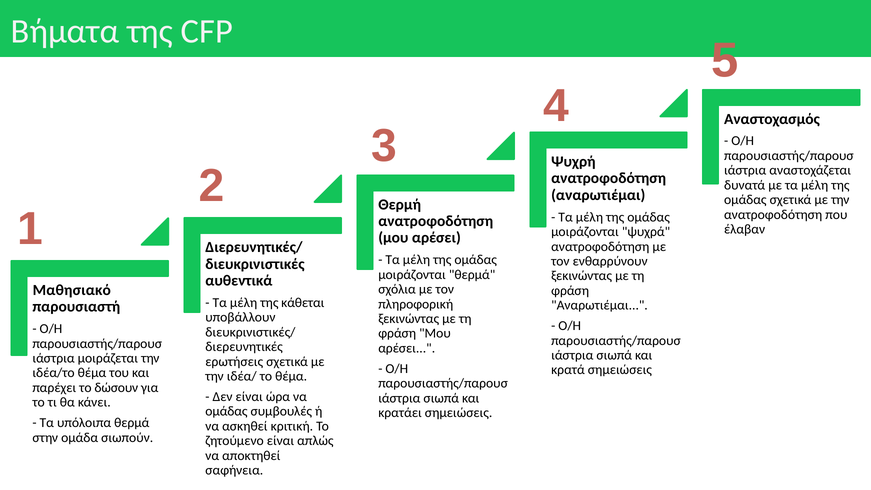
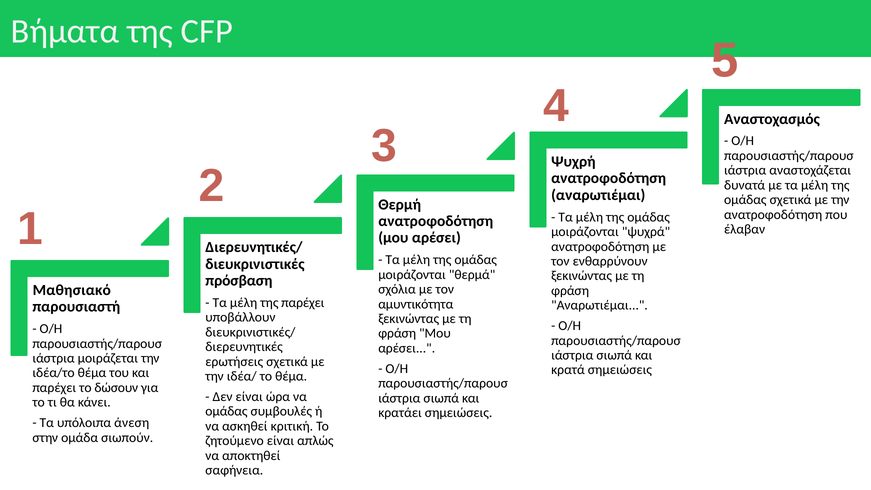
αυθεντικά: αυθεντικά -> πρόσβαση (239, 281)
της κάθεται: κάθεται -> παρέχει (303, 303)
πληροφορική: πληροφορική -> αμυντικότητα (416, 304)
υπόλοιπα θερμά: θερμά -> άνεση (132, 423)
